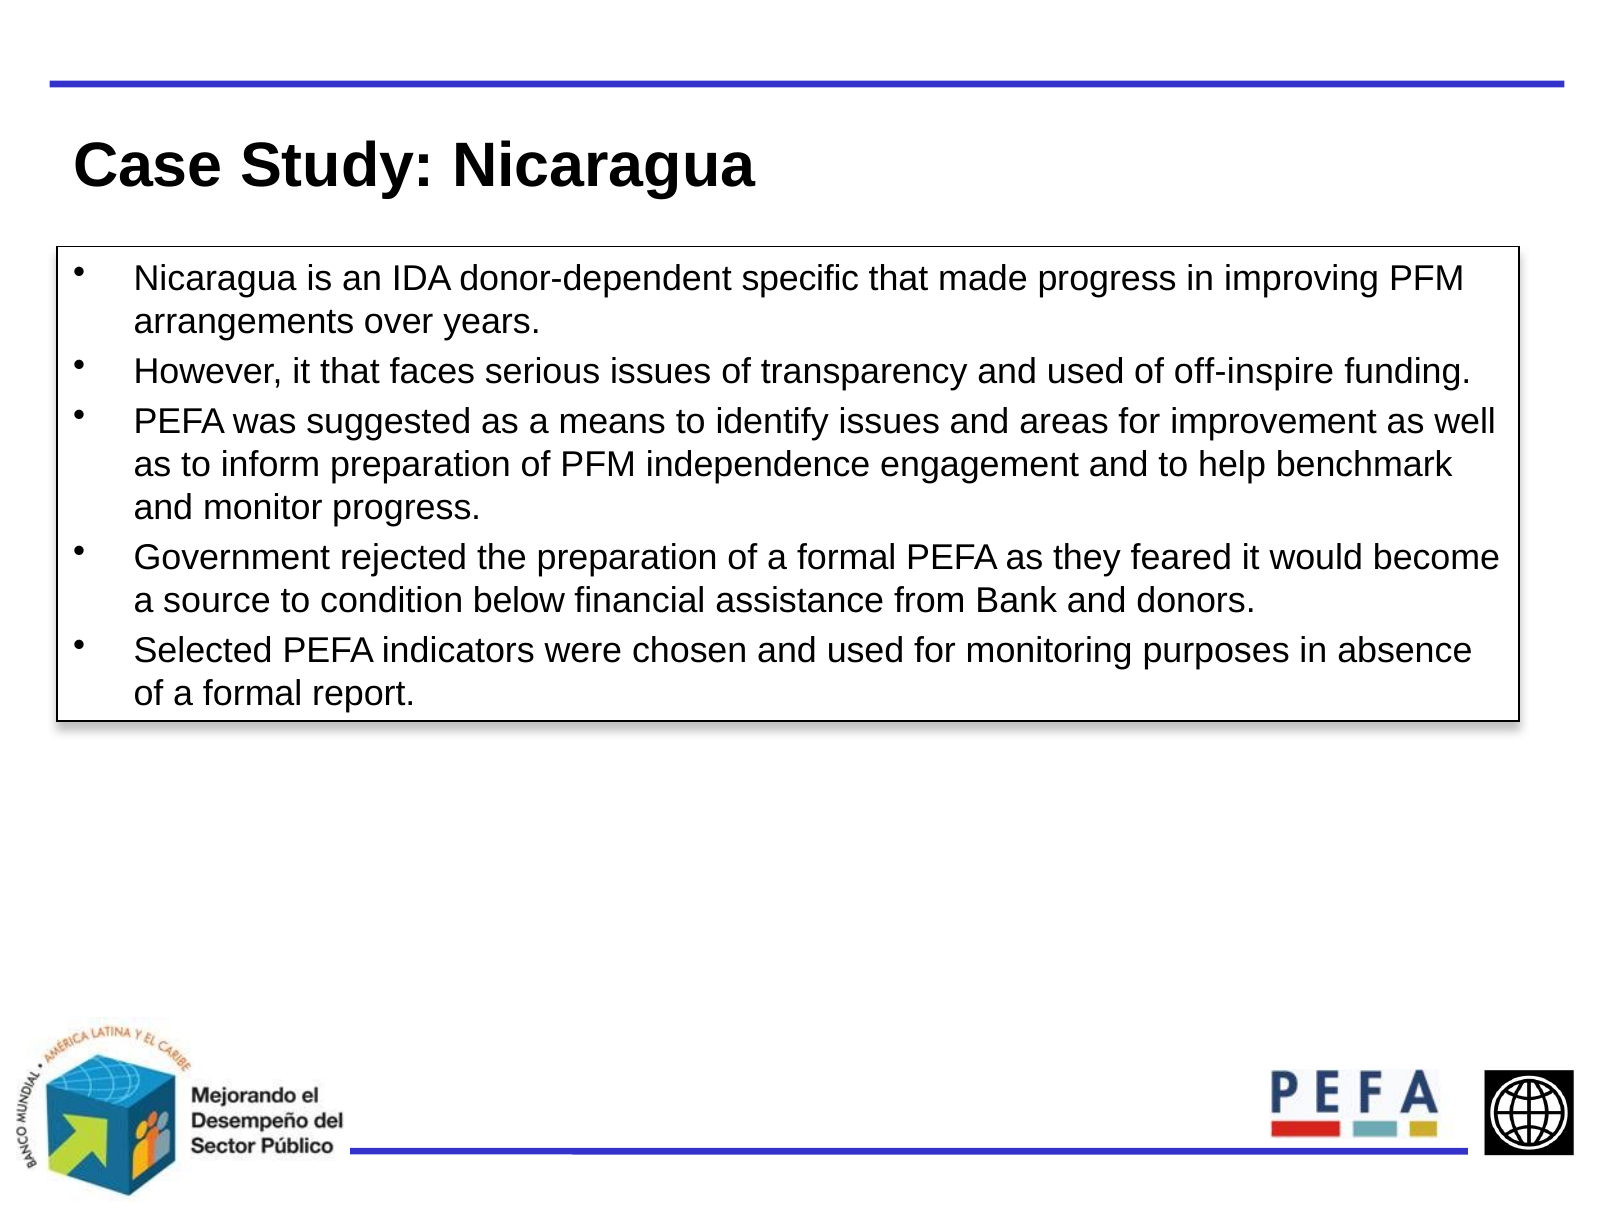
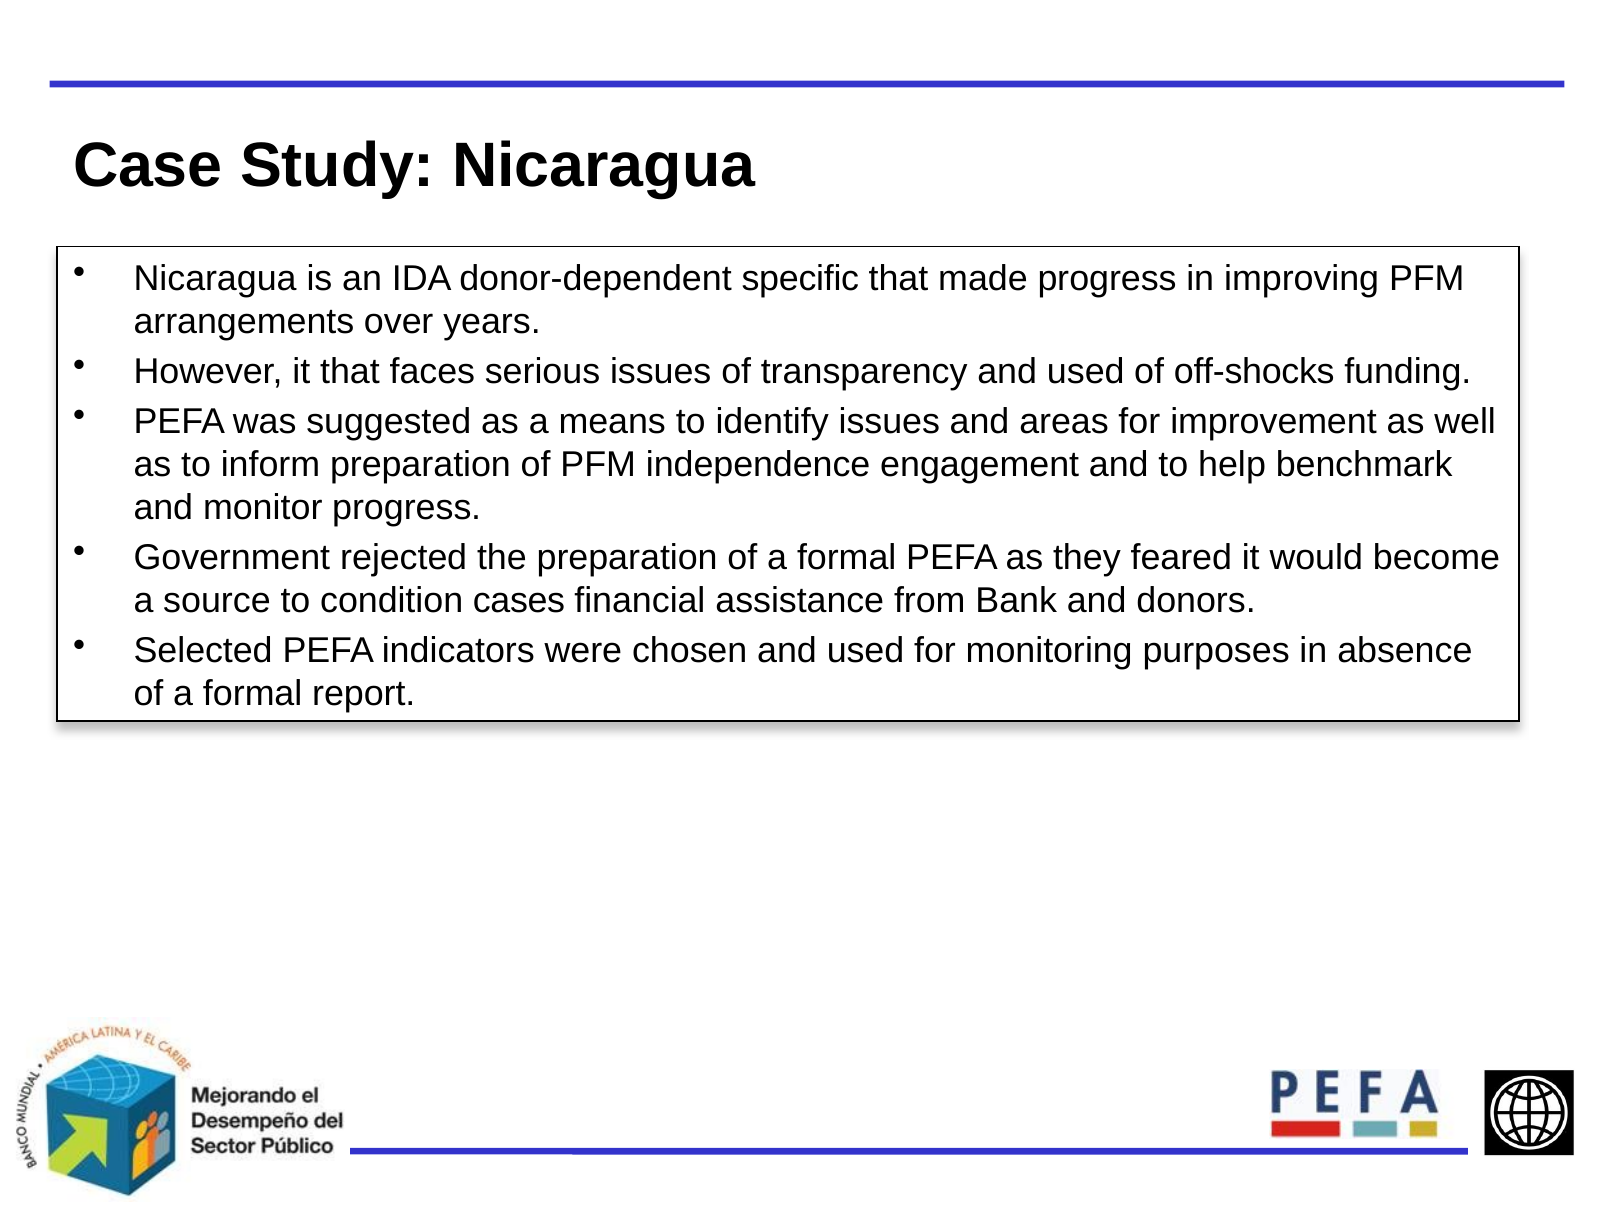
off-inspire: off-inspire -> off-shocks (1254, 372)
below: below -> cases (519, 601)
